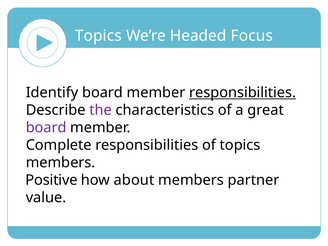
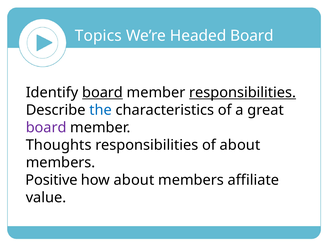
Headed Focus: Focus -> Board (252, 36)
board underline: none -> present (103, 93)
the colour: purple -> blue (101, 110)
Complete: Complete -> Thoughts (59, 145)
of topics: topics -> about (240, 145)
partner: partner -> affiliate (253, 180)
